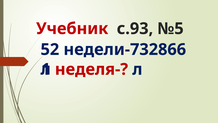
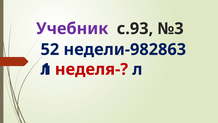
Учебник colour: red -> purple (72, 29)
№5: №5 -> №3 (171, 29)
недели-732866: недели-732866 -> недели-982863 (125, 49)
